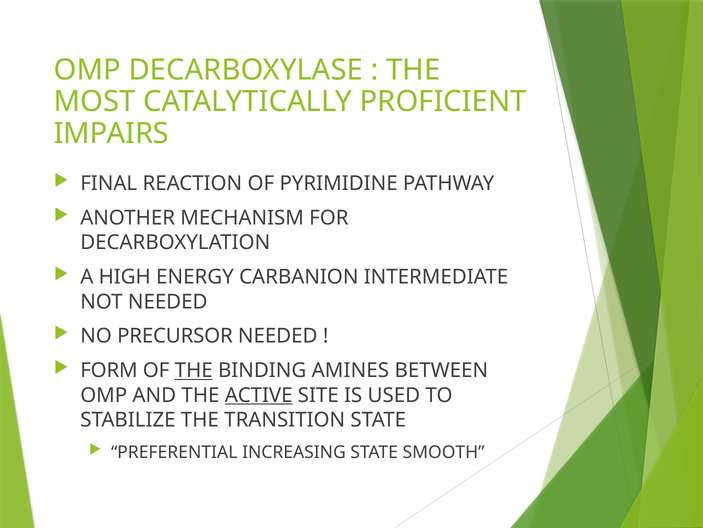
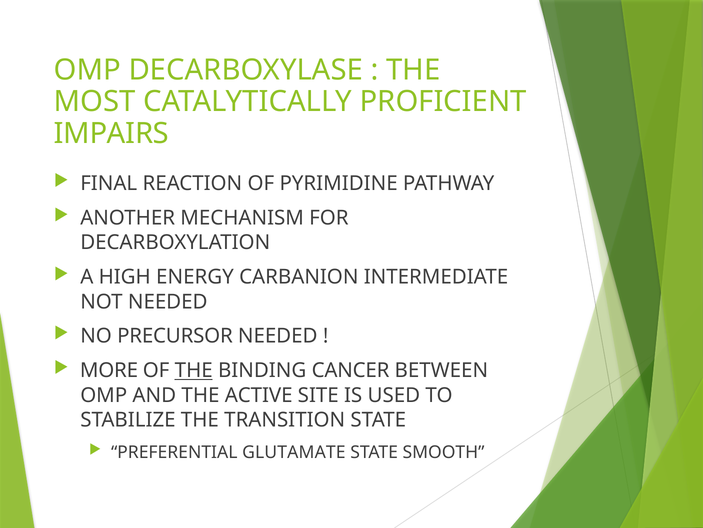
FORM: FORM -> MORE (109, 370)
AMINES: AMINES -> CANCER (351, 370)
ACTIVE underline: present -> none (259, 395)
INCREASING: INCREASING -> GLUTAMATE (294, 452)
